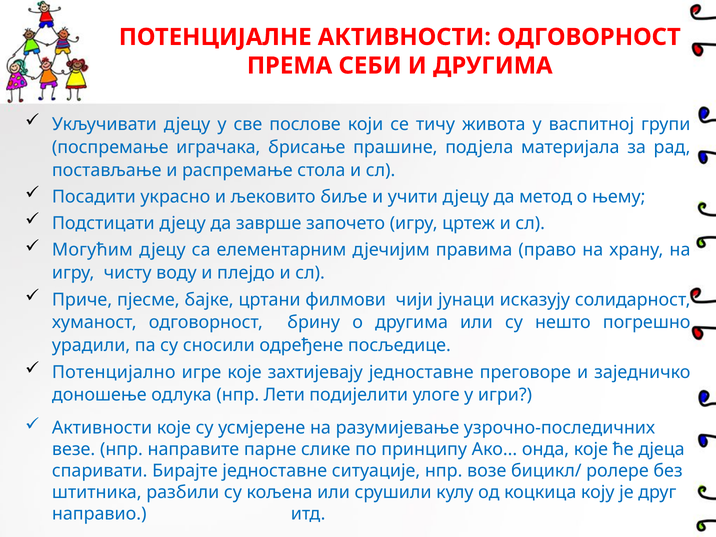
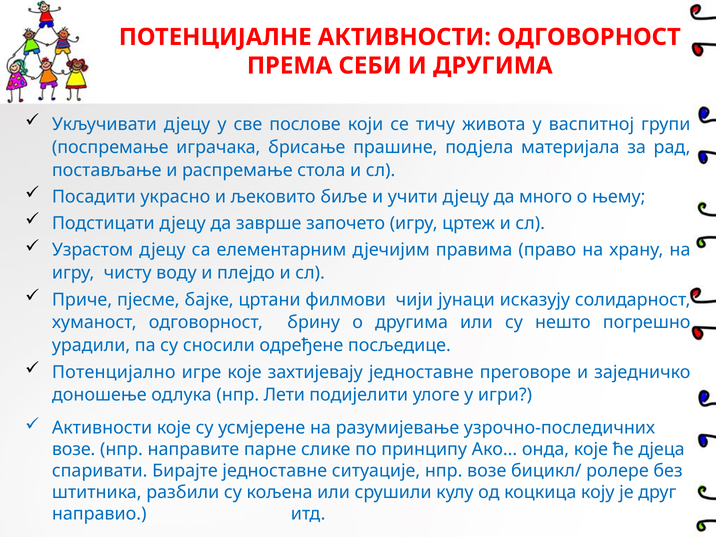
метод: метод -> много (546, 197)
Могућим: Могућим -> Узрастом (93, 250)
везе: везе -> возе (74, 450)
